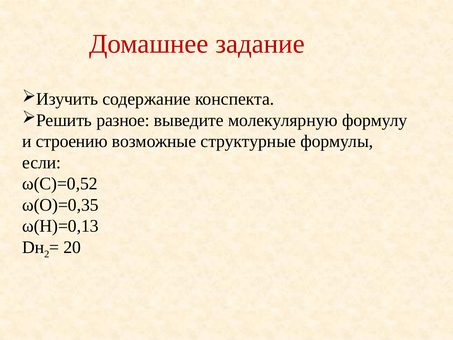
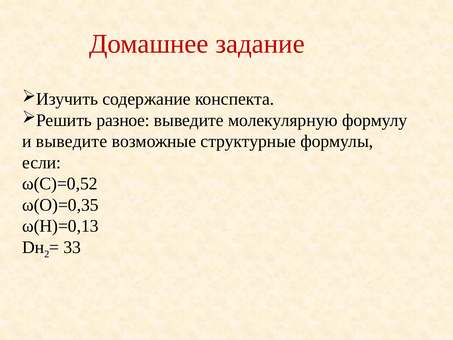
и строению: строению -> выведите (72, 141)
20: 20 -> 33 (72, 247)
